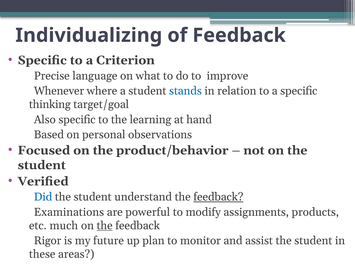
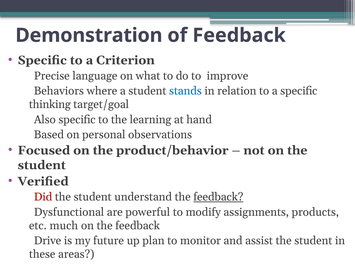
Individualizing: Individualizing -> Demonstration (89, 35)
Whenever: Whenever -> Behaviors (59, 91)
Did colour: blue -> red (43, 197)
Examinations: Examinations -> Dysfunctional (69, 212)
the underline: present -> none (105, 226)
Rigor: Rigor -> Drive (48, 241)
